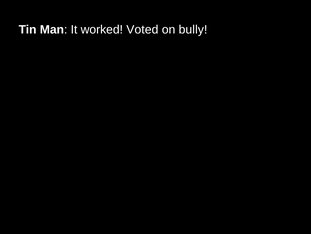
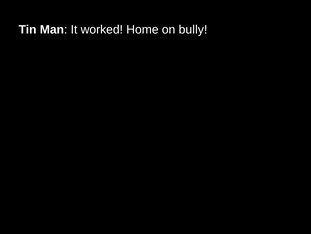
Voted: Voted -> Home (142, 30)
